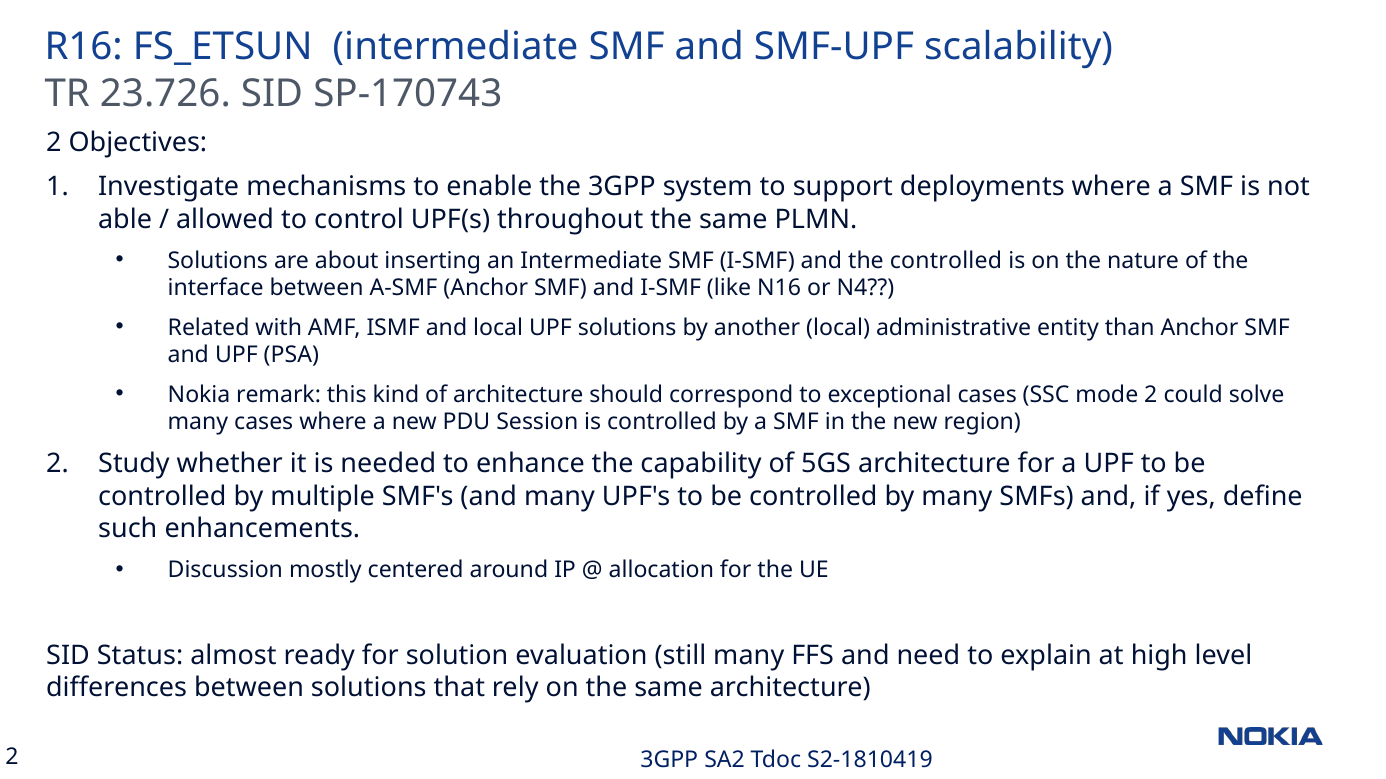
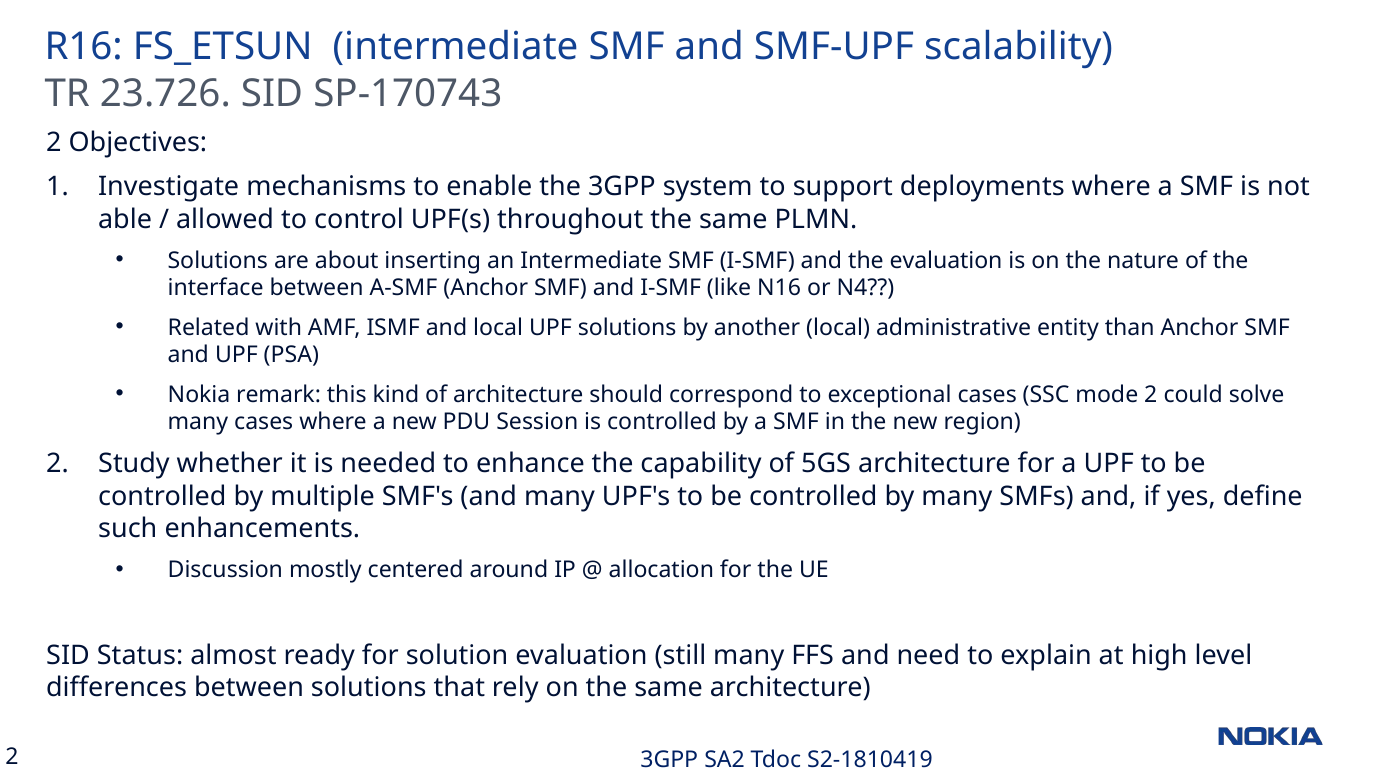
the controlled: controlled -> evaluation (946, 261)
